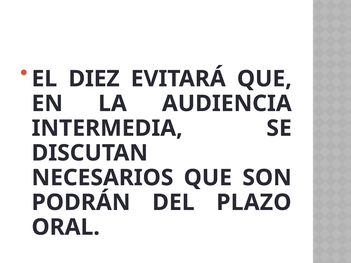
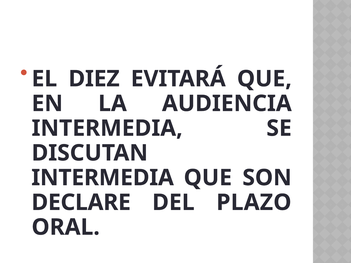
NECESARIOS: NECESARIOS -> INTERMEDIA (103, 178)
PODRÁN: PODRÁN -> DECLARE (81, 203)
